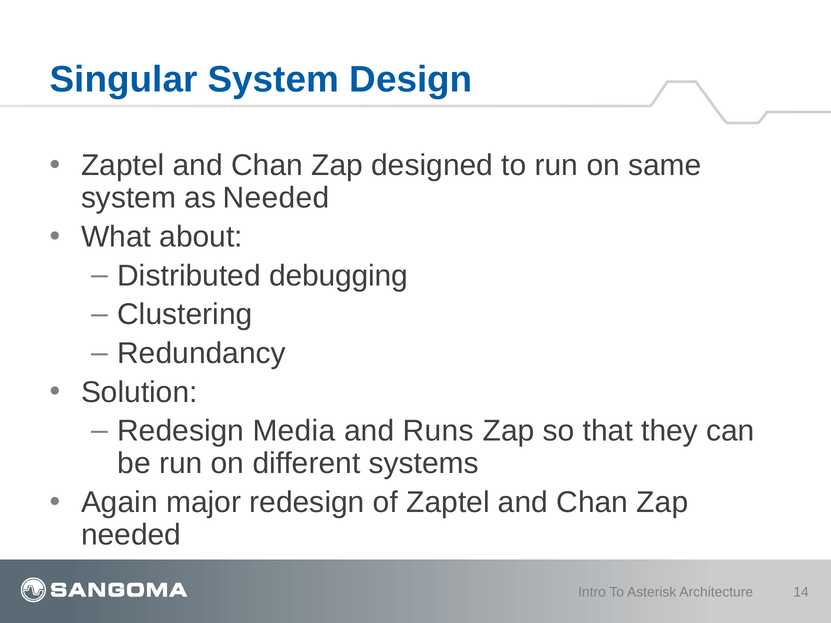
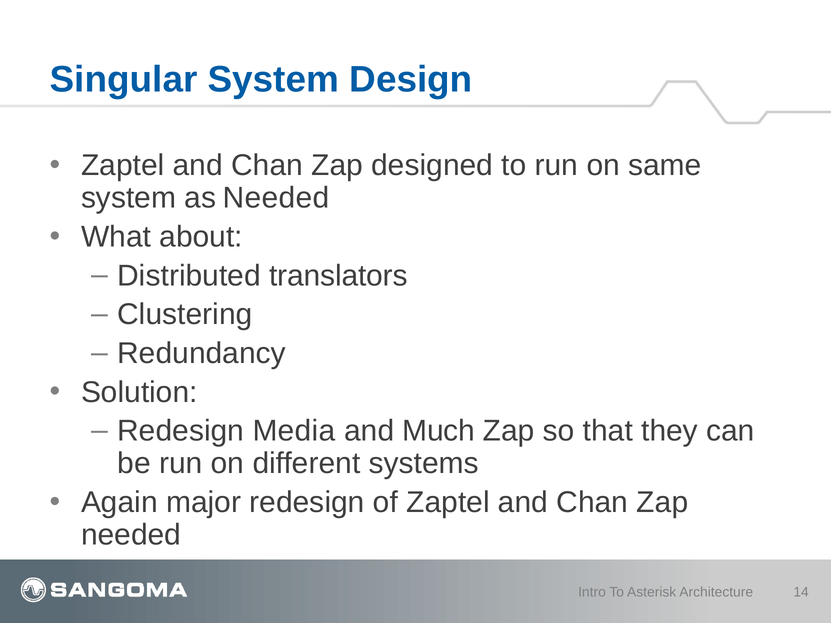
debugging: debugging -> translators (338, 276)
Runs: Runs -> Much (439, 431)
